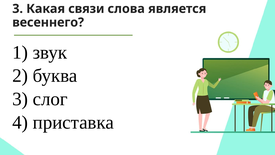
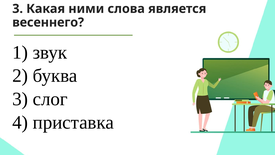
связи: связи -> ними (86, 9)
